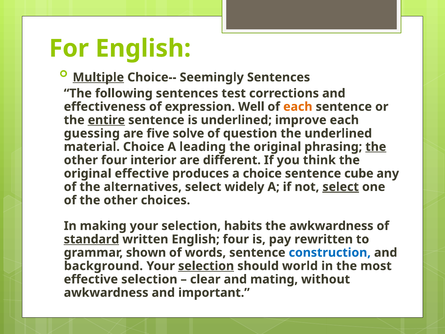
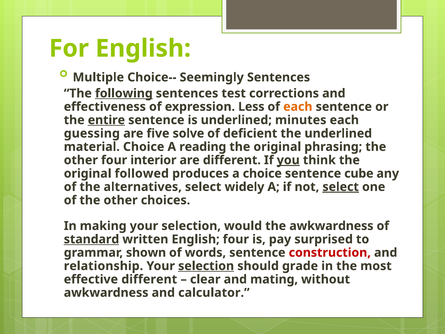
Multiple underline: present -> none (98, 77)
following underline: none -> present (124, 93)
Well: Well -> Less (251, 107)
improve: improve -> minutes (301, 120)
question: question -> deficient (250, 133)
leading: leading -> reading (203, 147)
the underline: present -> none (376, 147)
you underline: none -> present (288, 160)
original effective: effective -> followed (142, 173)
habits: habits -> would (243, 226)
rewritten: rewritten -> surprised (324, 239)
construction colour: blue -> red (330, 252)
background: background -> relationship (103, 266)
world: world -> grade (300, 266)
effective selection: selection -> different (149, 279)
important: important -> calculator (214, 292)
